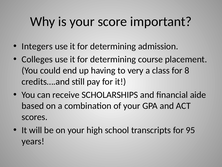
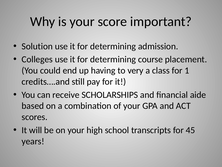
Integers: Integers -> Solution (37, 46)
8: 8 -> 1 (187, 70)
95: 95 -> 45 (191, 130)
